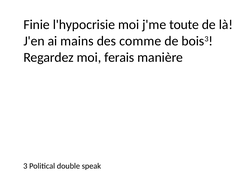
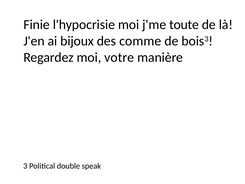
mains: mains -> bijoux (77, 41)
ferais: ferais -> votre (119, 57)
